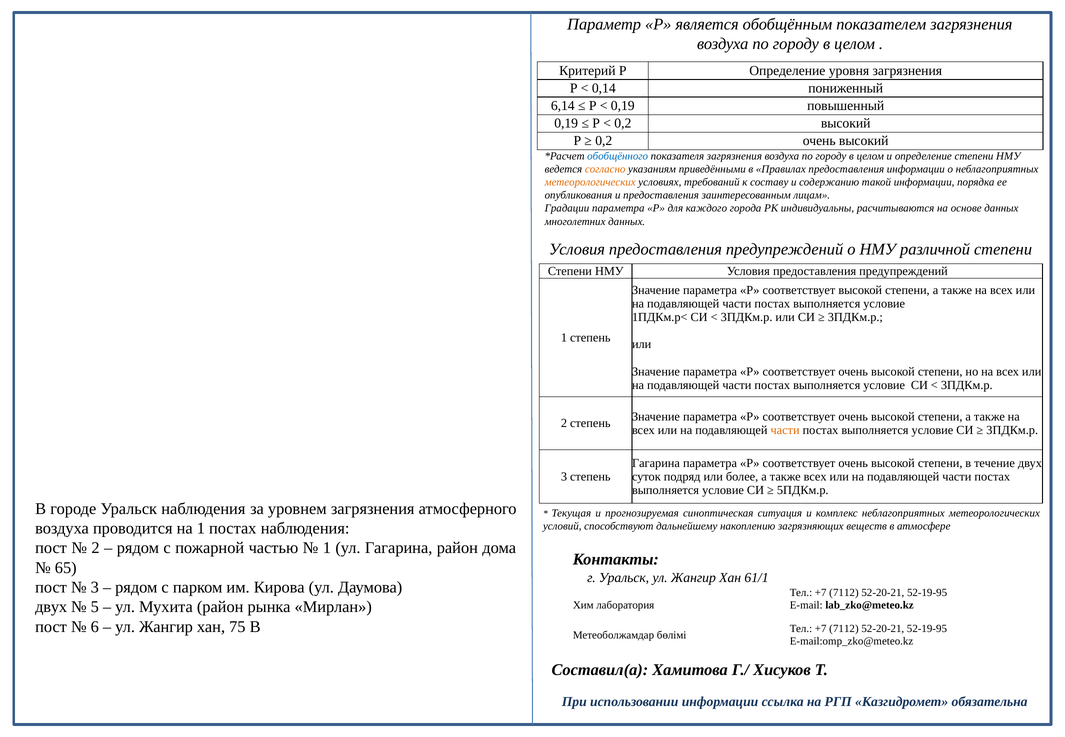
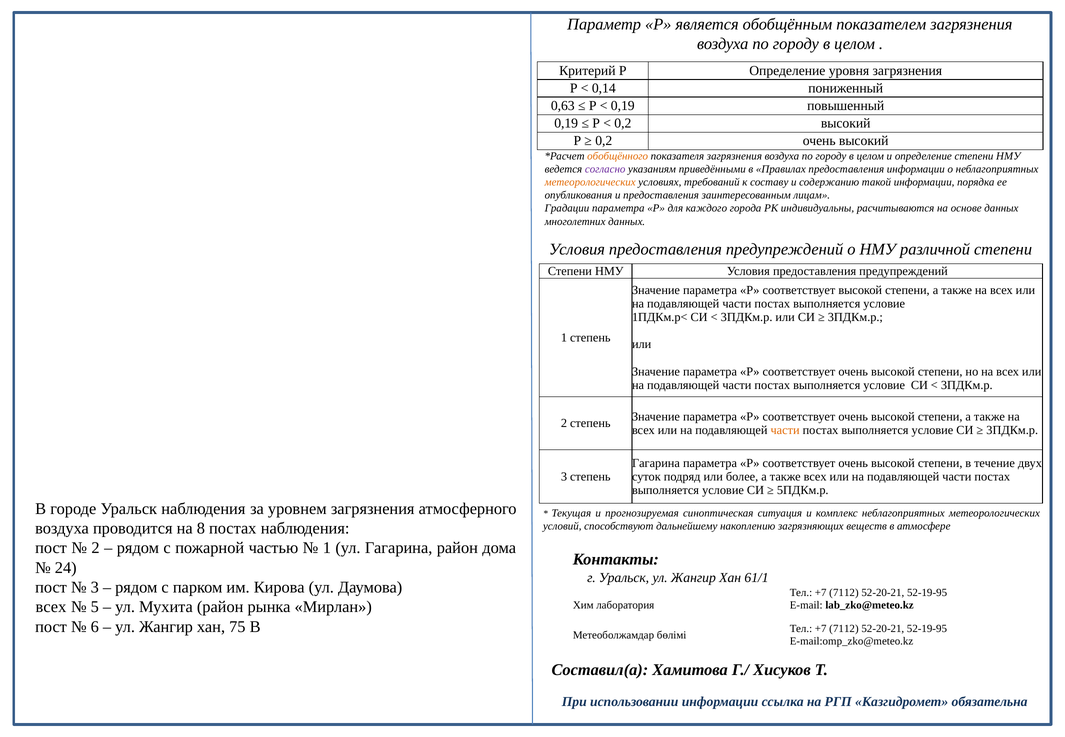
6,14: 6,14 -> 0,63 (563, 106)
обобщённого colour: blue -> orange (618, 156)
согласно colour: orange -> purple (605, 169)
на 1: 1 -> 8 (201, 529)
65: 65 -> 24 (66, 568)
двух: двух -> всех (51, 607)
